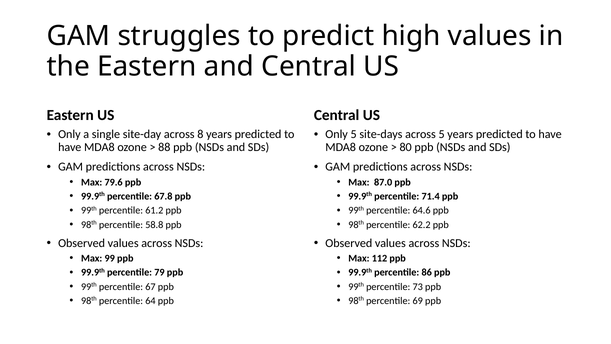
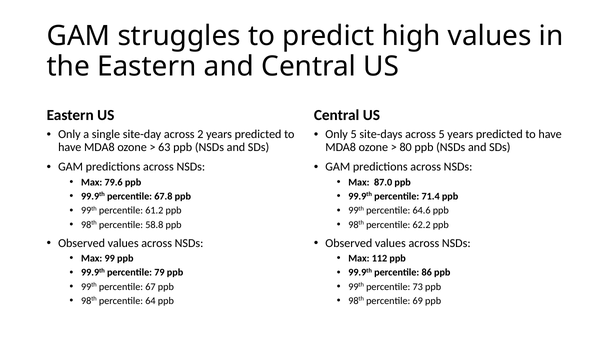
8: 8 -> 2 (200, 134)
88: 88 -> 63 (164, 147)
